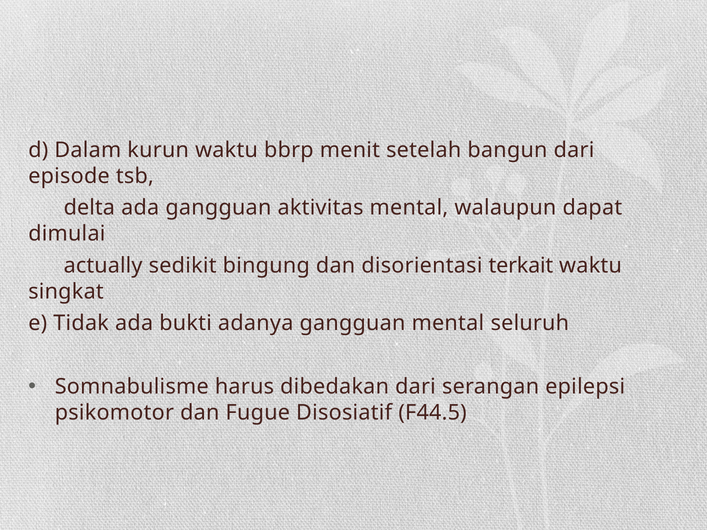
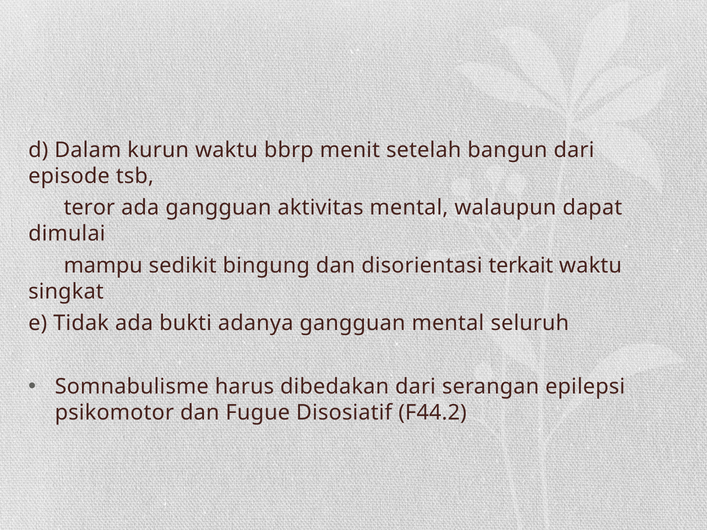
delta: delta -> teror (89, 208)
actually: actually -> mampu (103, 266)
F44.5: F44.5 -> F44.2 (433, 413)
